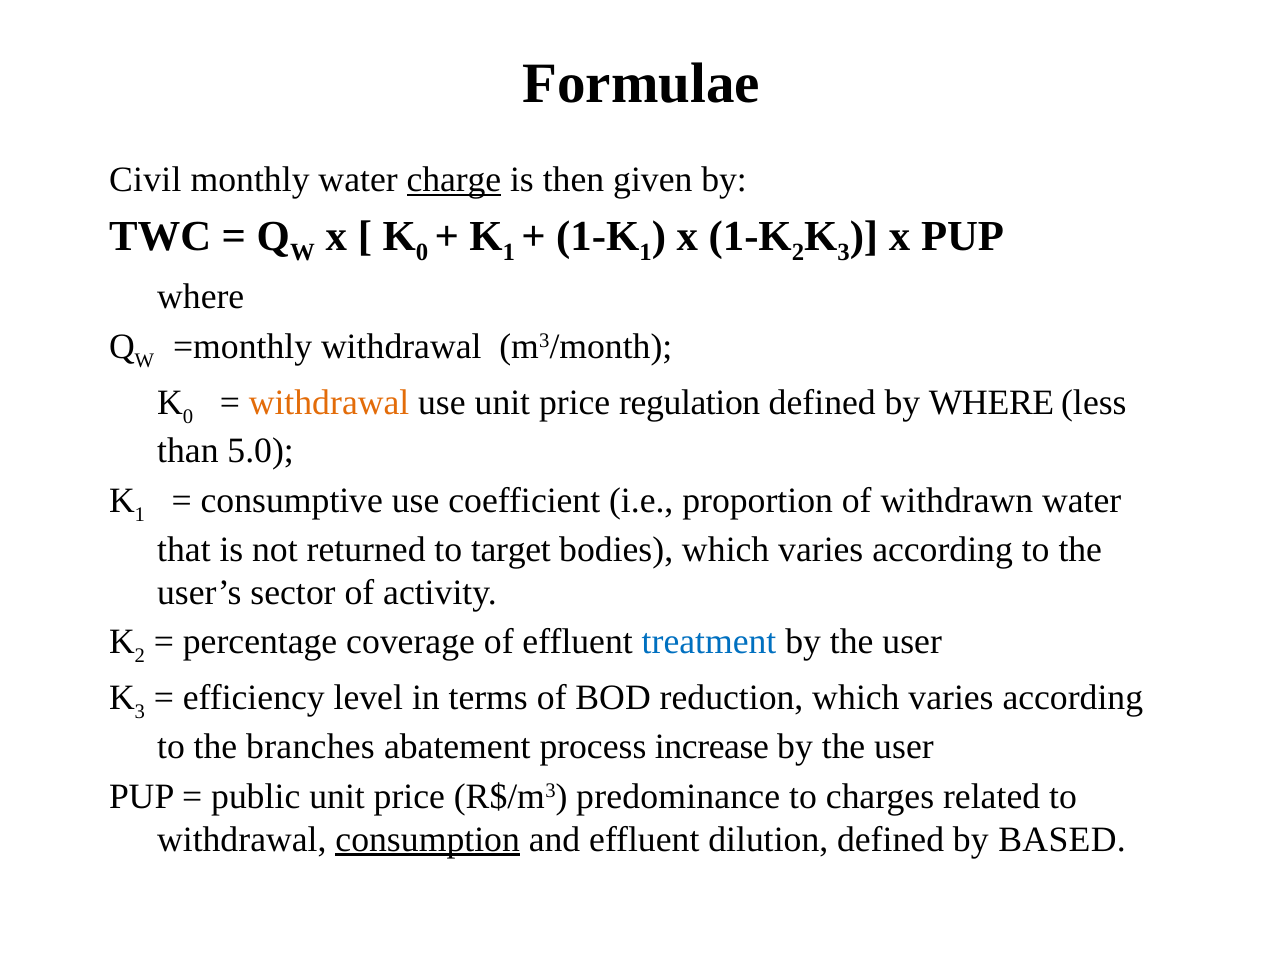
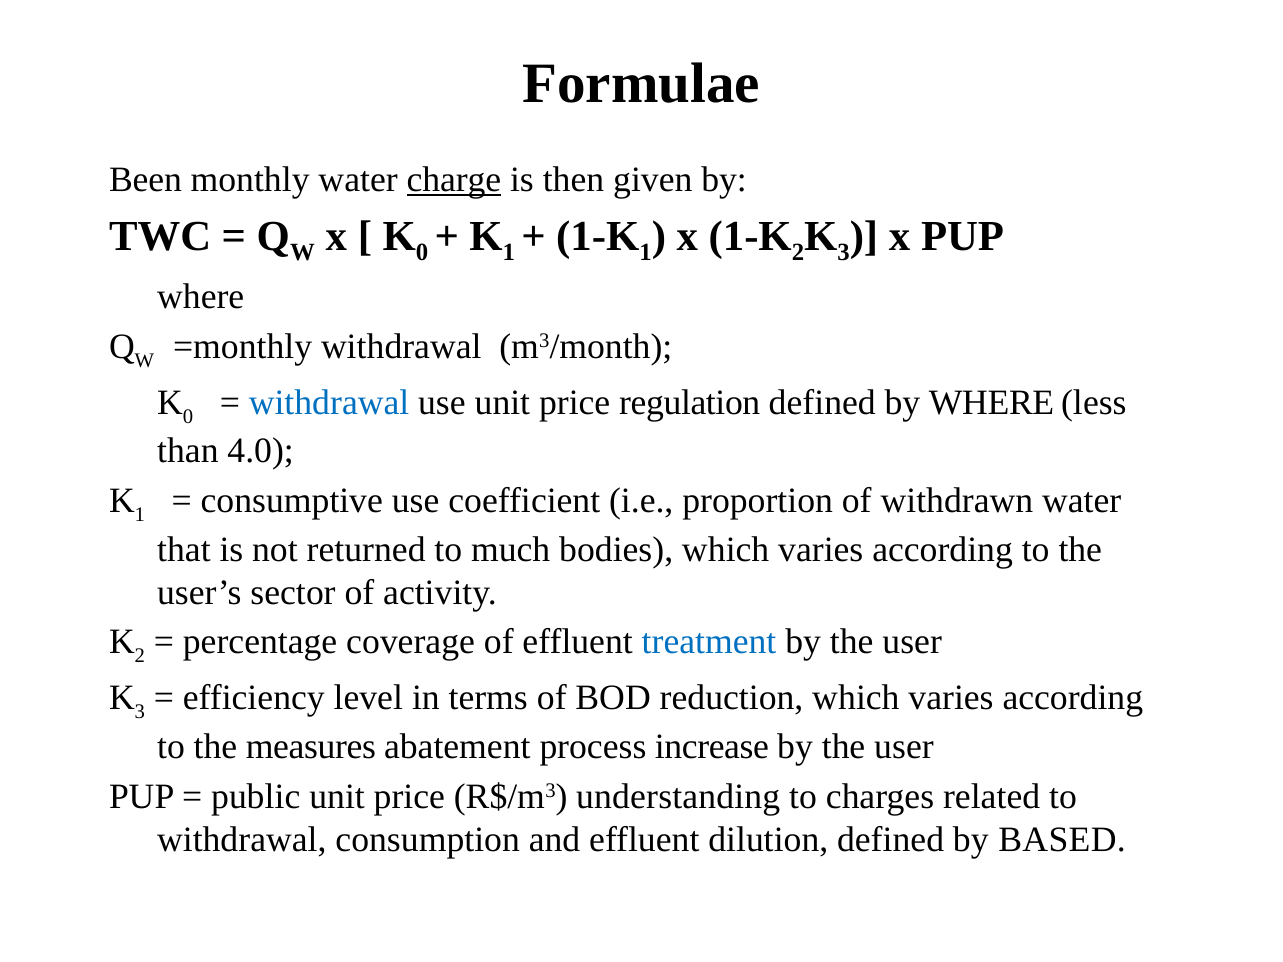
Civil: Civil -> Been (145, 180)
withdrawal colour: orange -> blue (329, 402)
5.0: 5.0 -> 4.0 (261, 451)
target: target -> much (511, 550)
branches: branches -> measures (311, 747)
predominance: predominance -> understanding (678, 797)
consumption underline: present -> none (428, 839)
